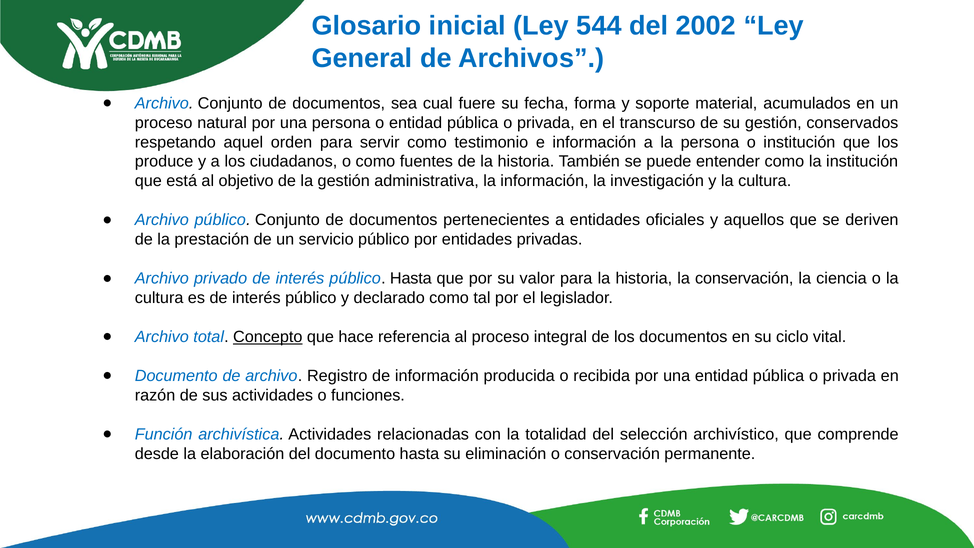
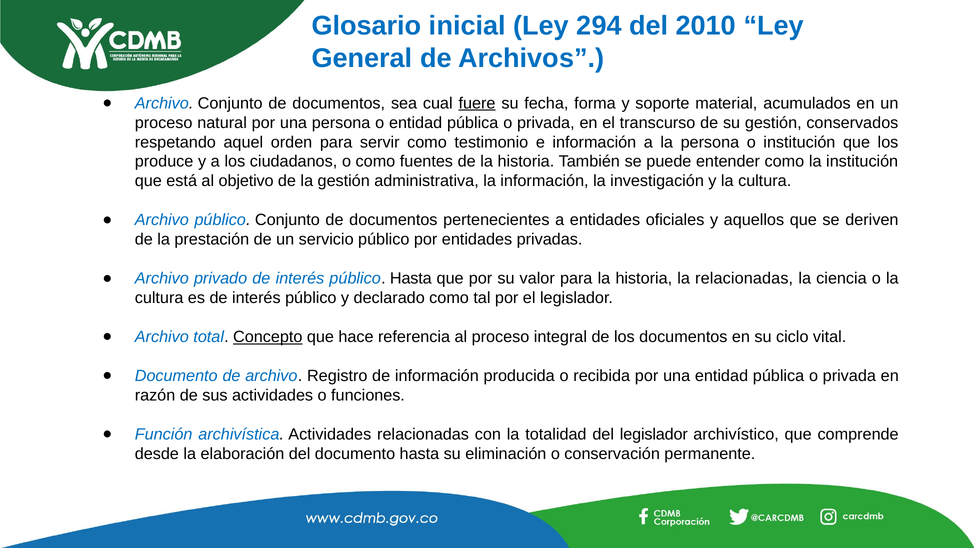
544: 544 -> 294 (599, 26)
2002: 2002 -> 2010 (706, 26)
fuere underline: none -> present (477, 103)
la conservación: conservación -> relacionadas (744, 278)
del selección: selección -> legislador (654, 434)
